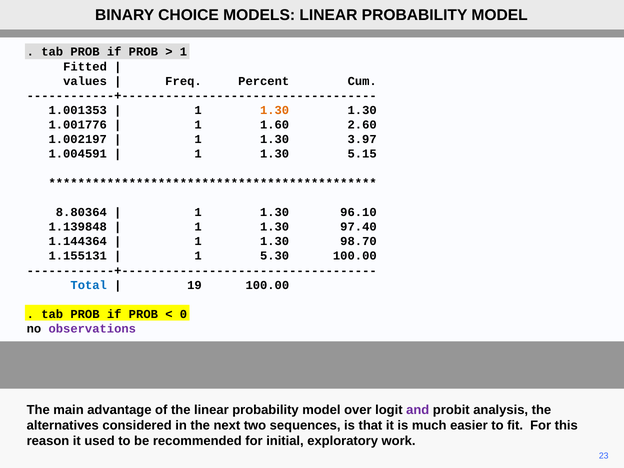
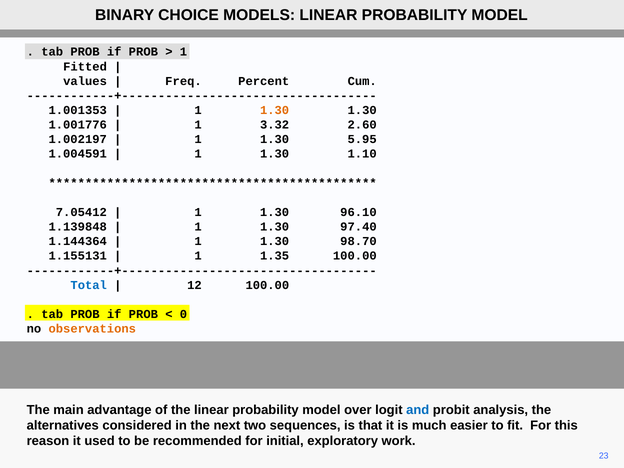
1.60: 1.60 -> 3.32 (275, 125)
3.97: 3.97 -> 5.95 (362, 139)
5.15: 5.15 -> 1.10 (362, 154)
8.80364: 8.80364 -> 7.05412 (81, 212)
5.30: 5.30 -> 1.35 (275, 256)
19: 19 -> 12 (194, 285)
observations colour: purple -> orange (92, 329)
and colour: purple -> blue (418, 410)
